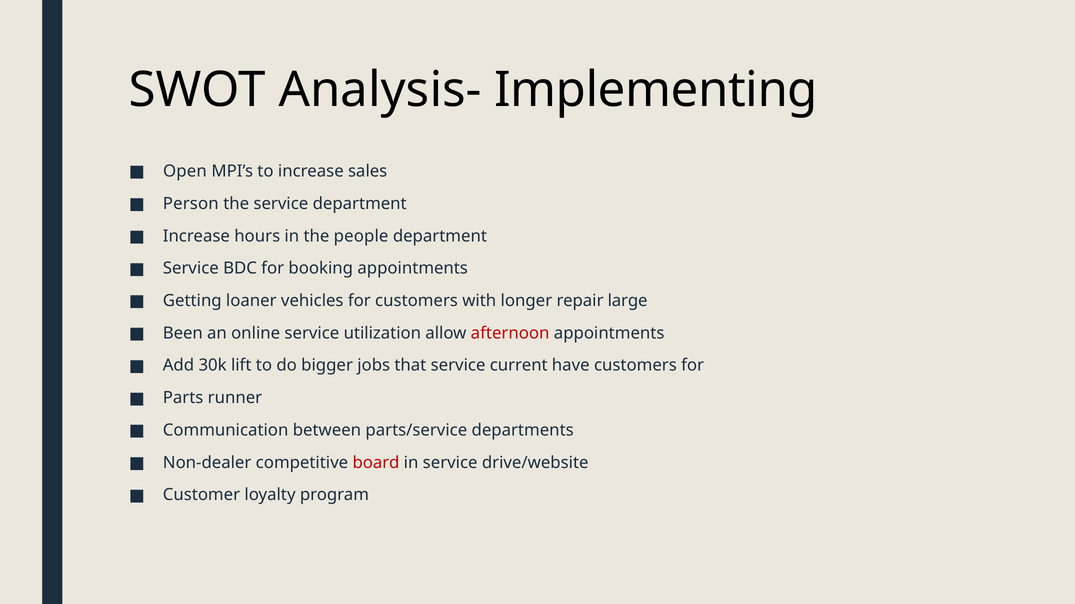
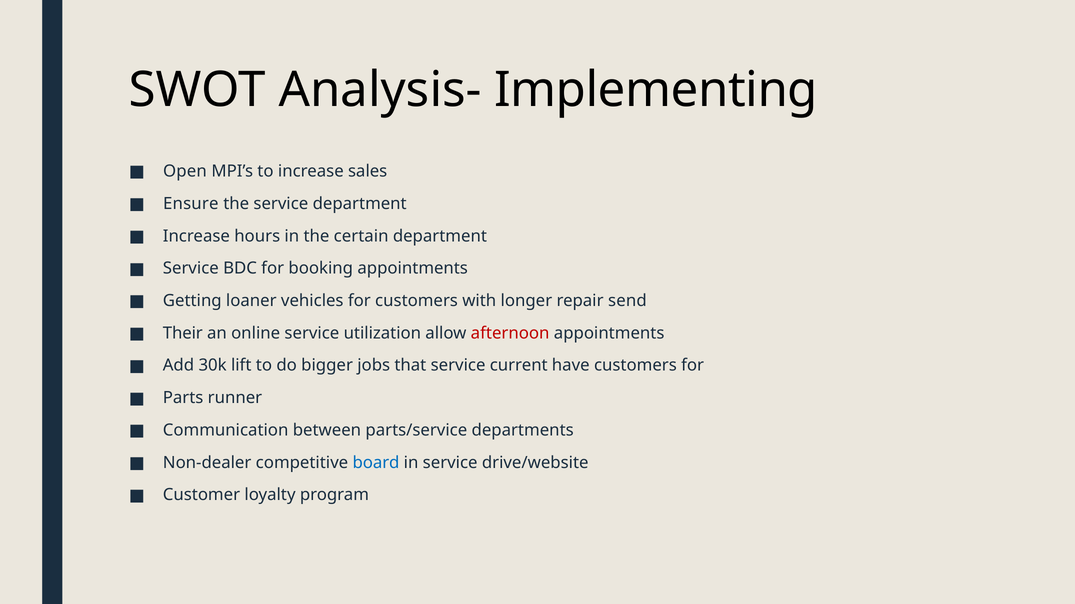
Person: Person -> Ensure (191, 204)
people: people -> certain (361, 236)
large: large -> send (627, 301)
Been: Been -> Their (183, 333)
board colour: red -> blue (376, 463)
